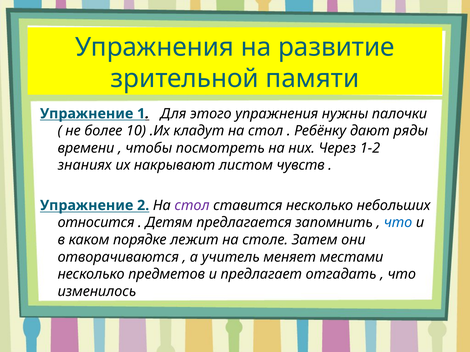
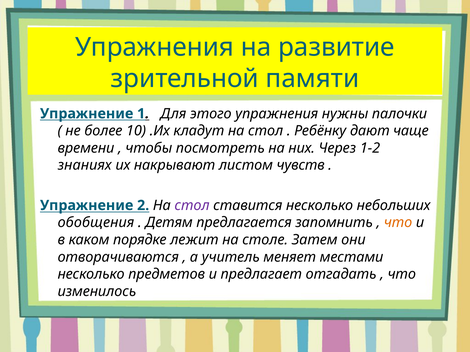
ряды: ряды -> чаще (411, 131)
относится: относится -> обобщения (96, 223)
что colour: blue -> orange (398, 223)
